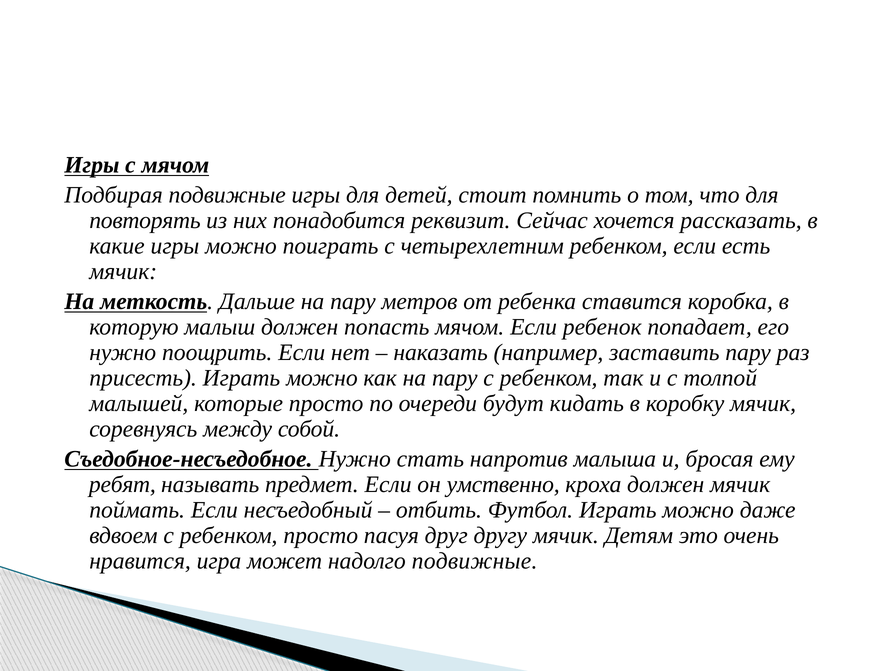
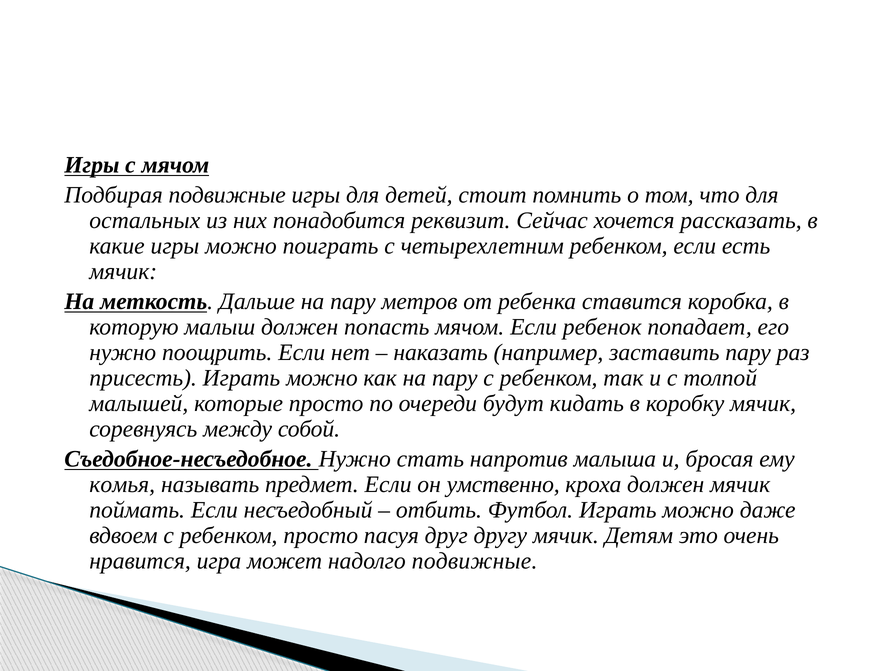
повторять: повторять -> остальных (145, 221)
ребят: ребят -> комья (122, 485)
